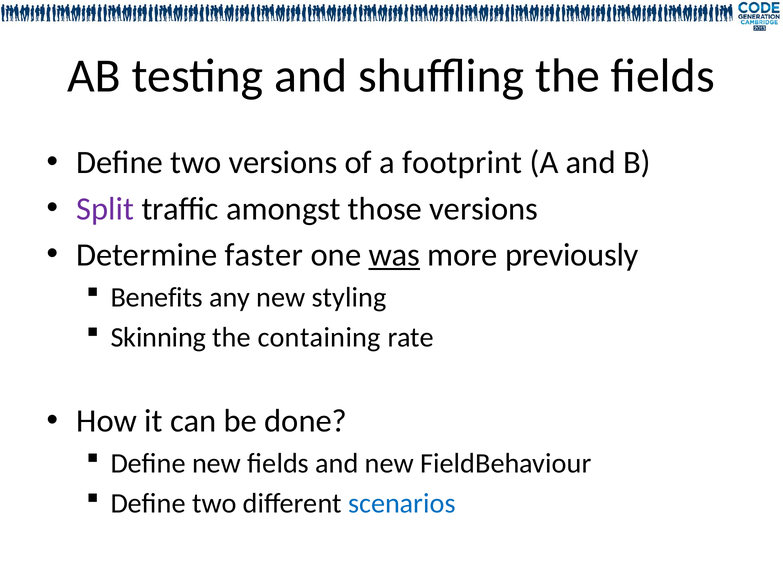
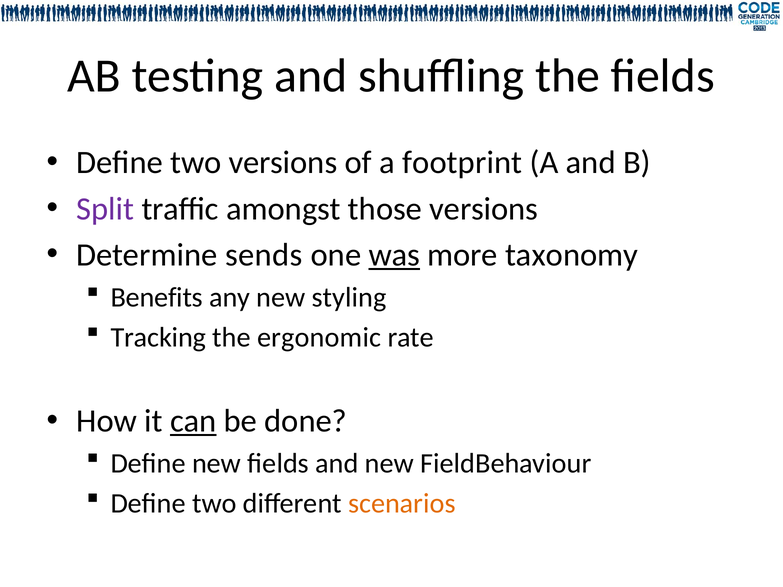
faster: faster -> sends (264, 255)
previously: previously -> taxonomy (572, 255)
Skinning: Skinning -> Tracking (158, 337)
containing: containing -> ergonomic (319, 337)
can underline: none -> present (193, 421)
scenarios colour: blue -> orange (402, 504)
